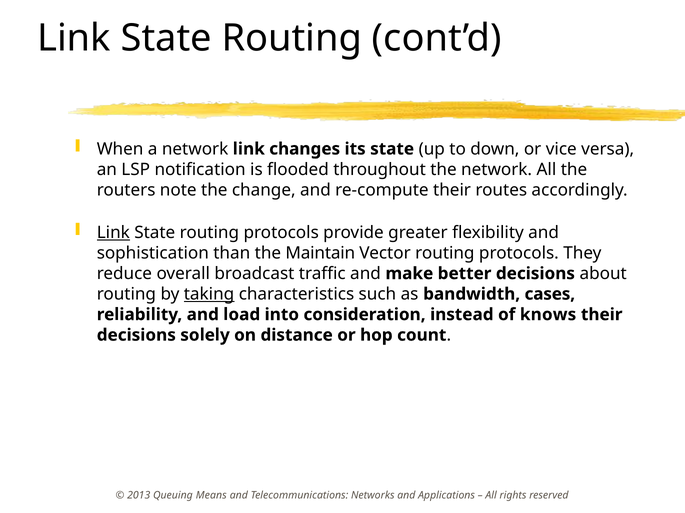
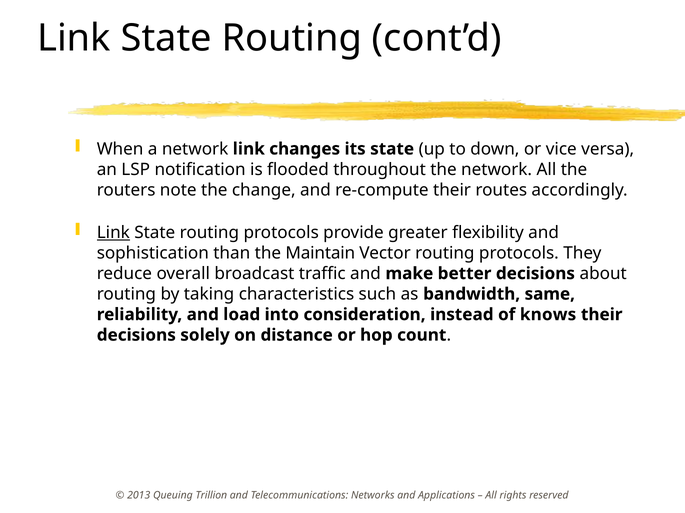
taking underline: present -> none (209, 294)
cases: cases -> same (550, 294)
Means: Means -> Trillion (211, 496)
